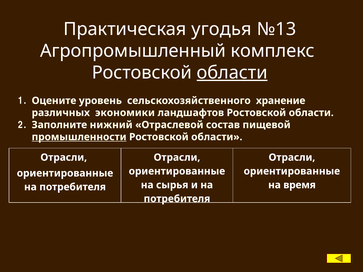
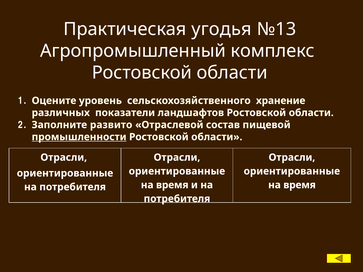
области underline: present -> none (232, 73)
экономики: экономики -> показатели (125, 113)
нижний: нижний -> развито (111, 125)
сырья: сырья -> время (172, 185)
